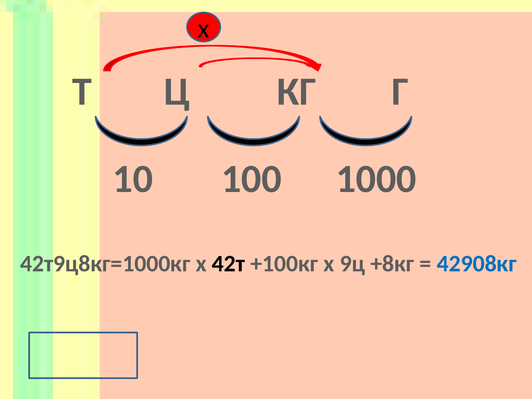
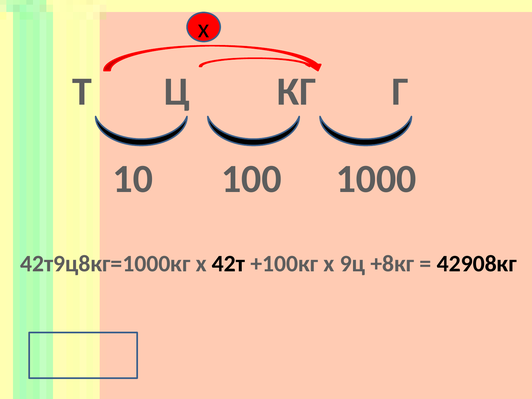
42908кг colour: blue -> black (477, 264)
